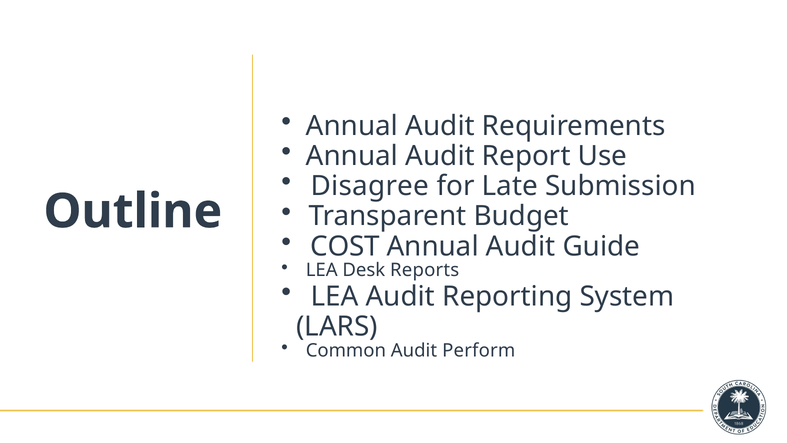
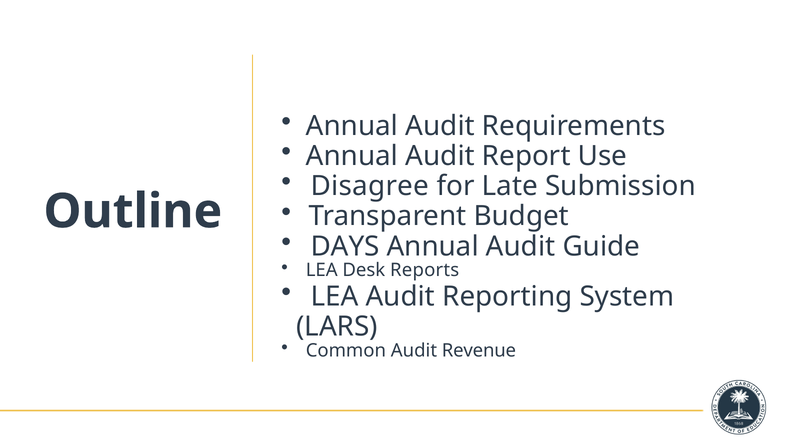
COST: COST -> DAYS (345, 246)
Perform: Perform -> Revenue (479, 350)
